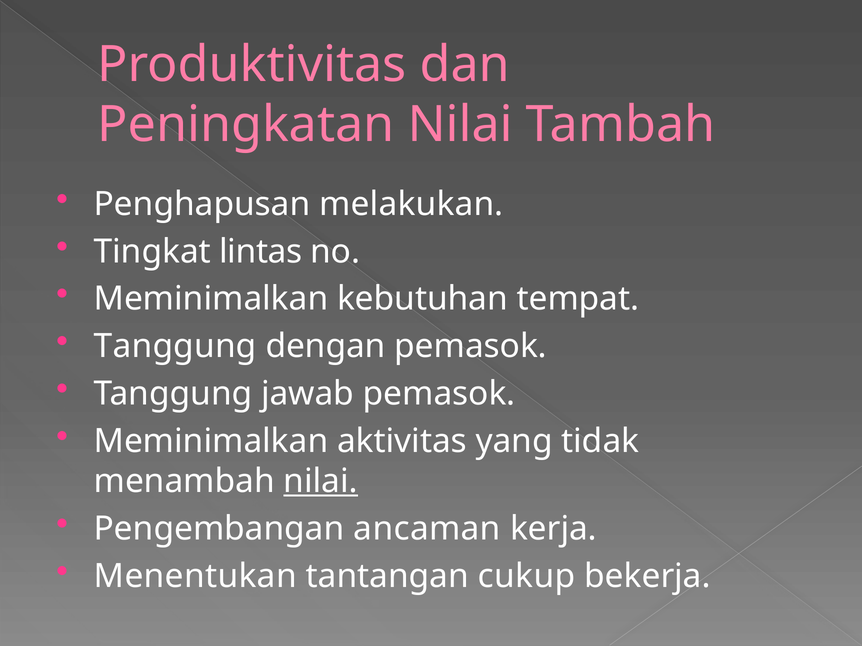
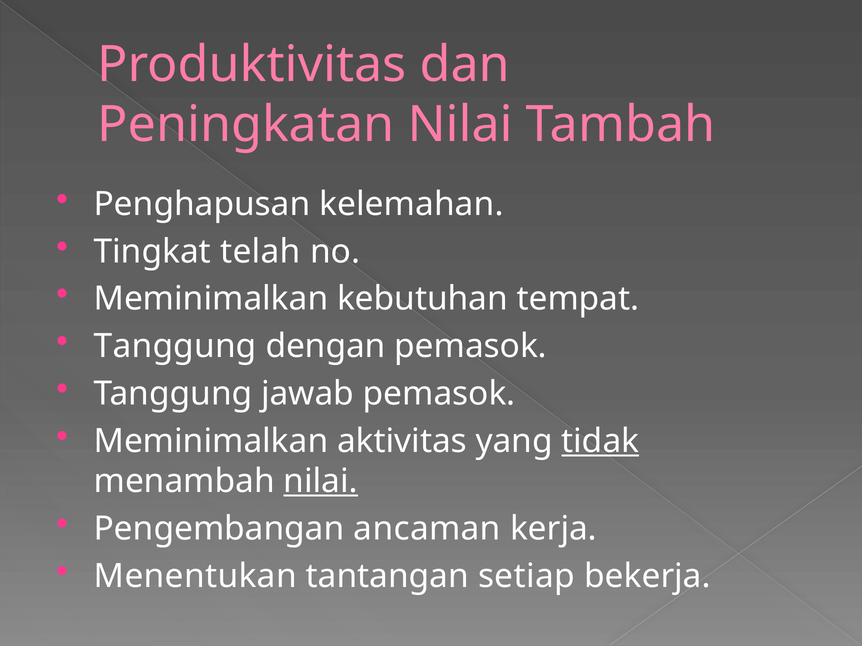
melakukan: melakukan -> kelemahan (411, 204)
lintas: lintas -> telah (260, 252)
tidak underline: none -> present (600, 441)
cukup: cukup -> setiap (527, 577)
